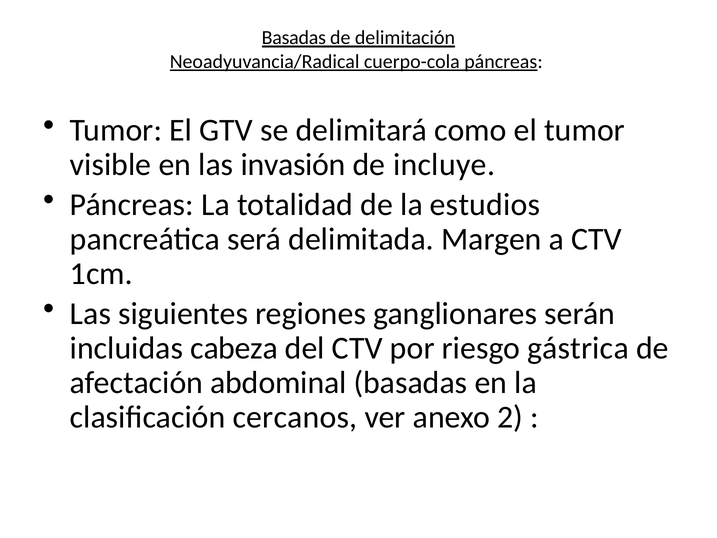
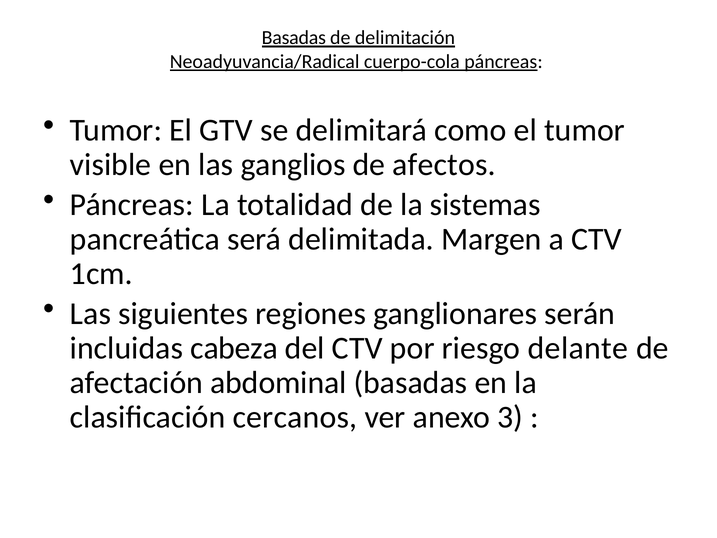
invasión: invasión -> ganglios (293, 165)
incluye: incluye -> afectos (444, 165)
estudios: estudios -> sistemas (485, 205)
gástrica: gástrica -> delante (578, 348)
2: 2 -> 3 (510, 417)
